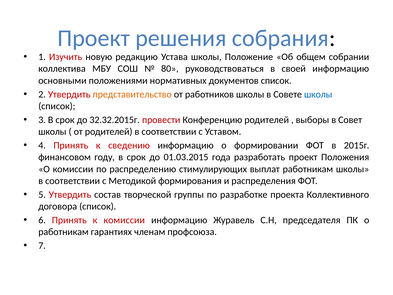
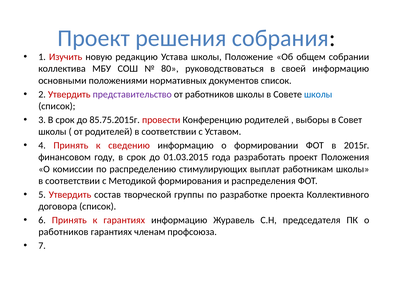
представительство colour: orange -> purple (132, 94)
32.32.2015г: 32.32.2015г -> 85.75.2015г (115, 120)
к комиссии: комиссии -> гарантиях (124, 220)
работникам: работникам -> работников (63, 232)
